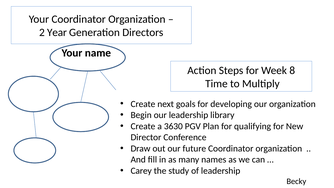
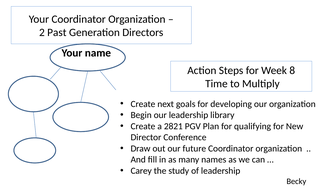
Year: Year -> Past (57, 32)
3630: 3630 -> 2821 (173, 126)
